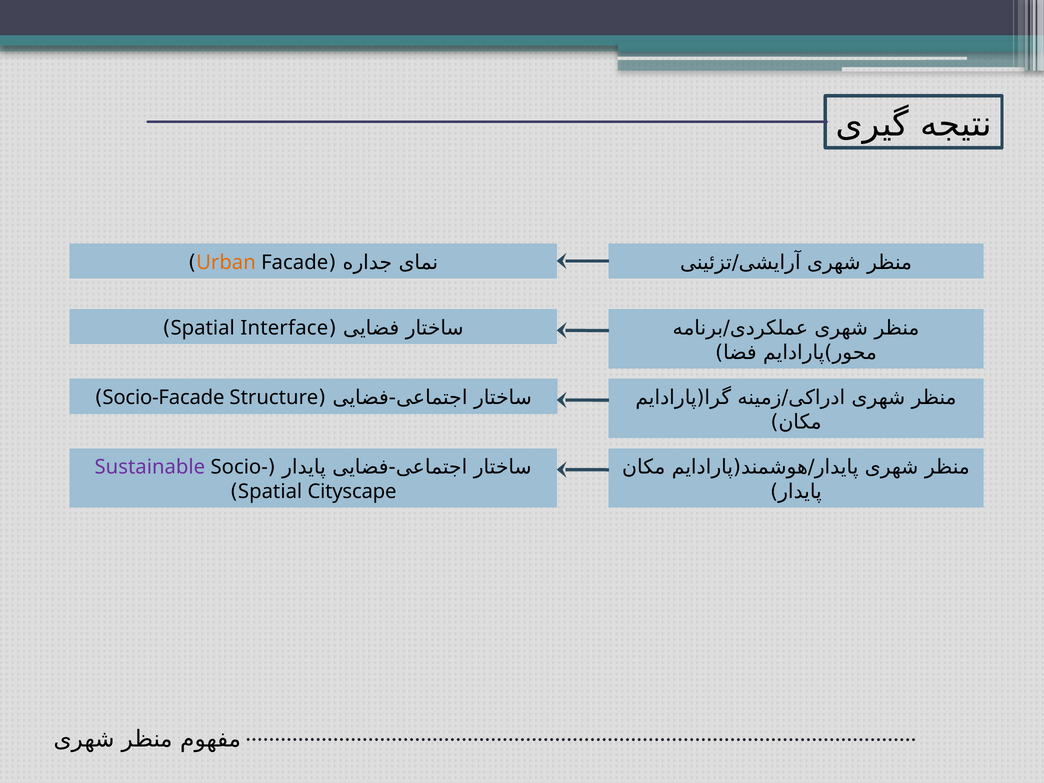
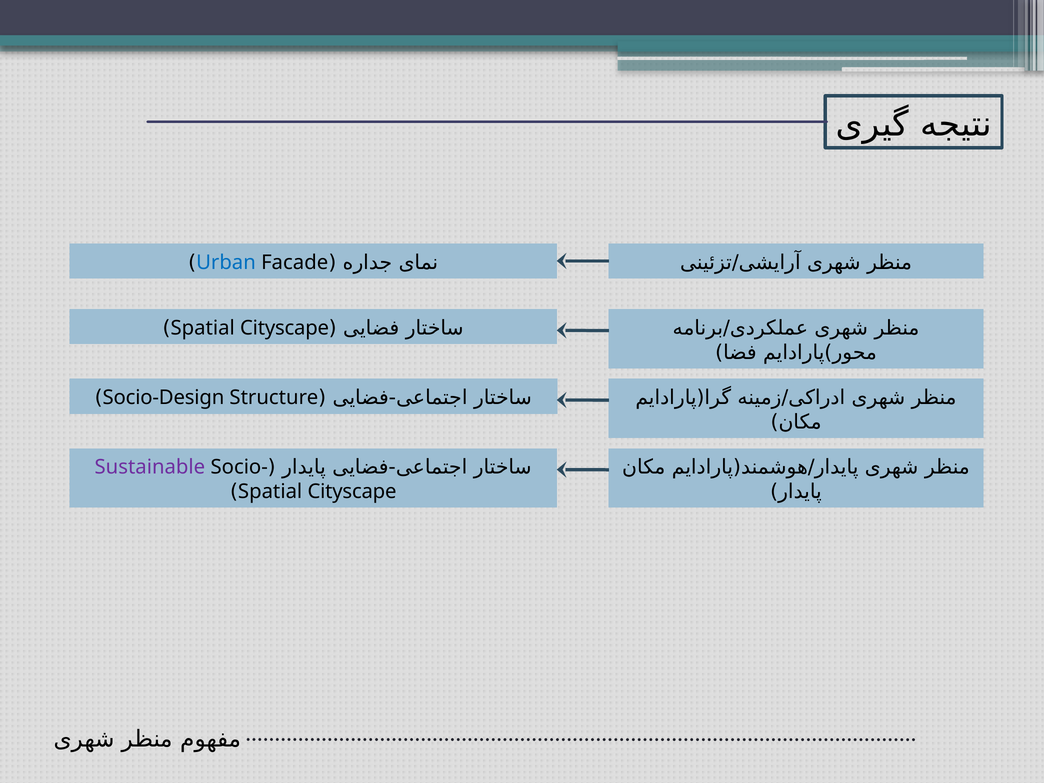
Urban colour: orange -> blue (226, 262)
Interface: Interface -> Cityscape (285, 328)
Socio-Facade: Socio-Facade -> Socio-Design (163, 398)
